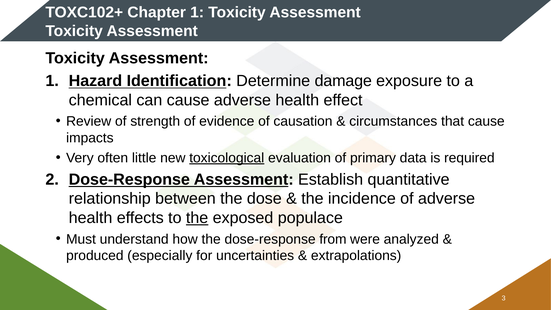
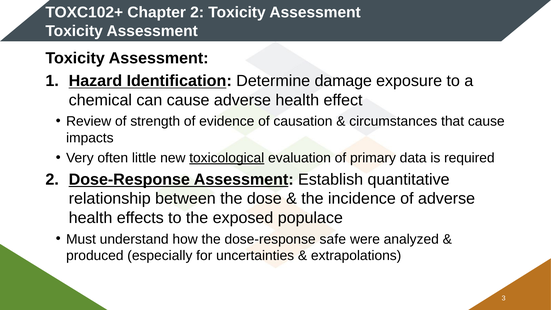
Chapter 1: 1 -> 2 (197, 12)
the underline: present -> none (197, 218)
from: from -> safe (333, 239)
